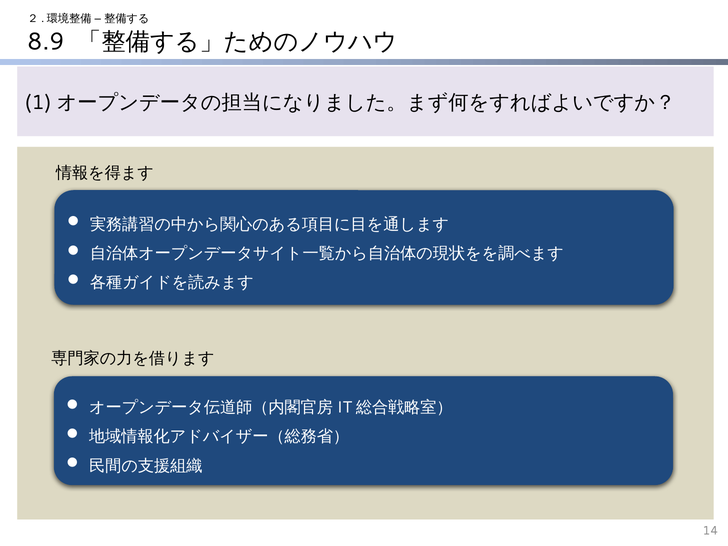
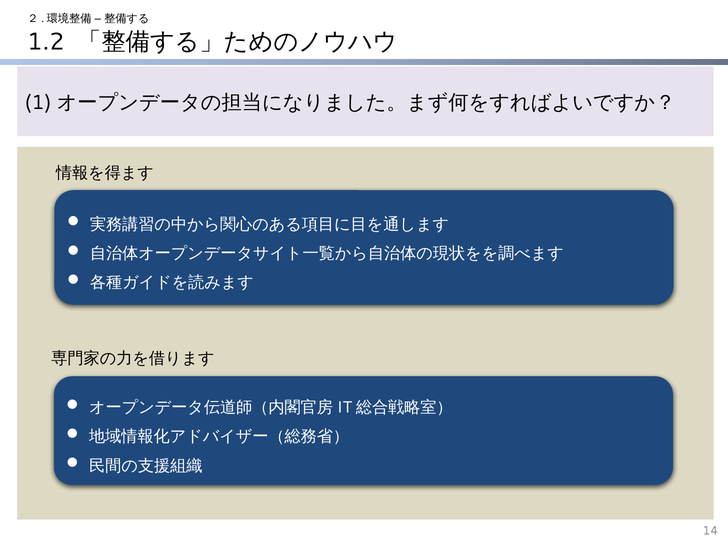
8.9: 8.9 -> 1.2 (46, 42)
